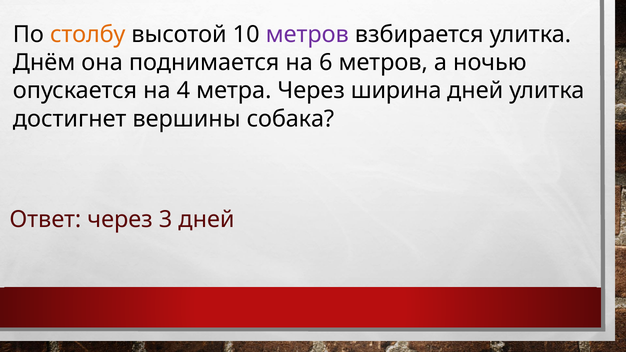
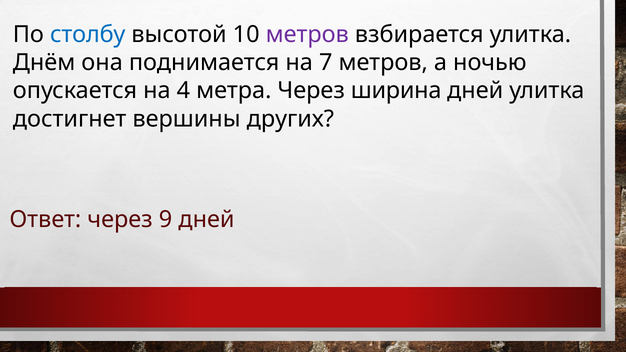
столбу colour: orange -> blue (88, 34)
6: 6 -> 7 (326, 62)
собака: собака -> других (290, 119)
3: 3 -> 9 (166, 220)
